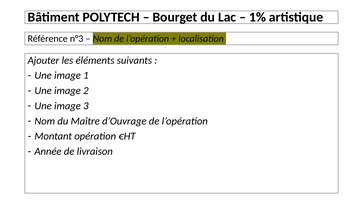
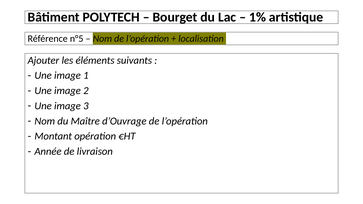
n°3: n°3 -> n°5 (77, 39)
